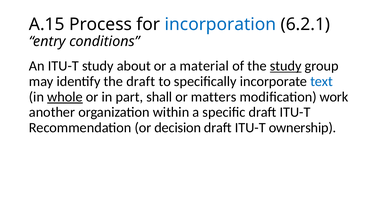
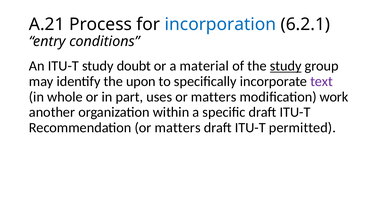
A.15: A.15 -> A.21 (47, 24)
about: about -> doubt (134, 66)
the draft: draft -> upon (141, 81)
text colour: blue -> purple (322, 81)
whole underline: present -> none (65, 97)
shall: shall -> uses (159, 97)
Recommendation or decision: decision -> matters (178, 128)
ownership: ownership -> permitted (302, 128)
